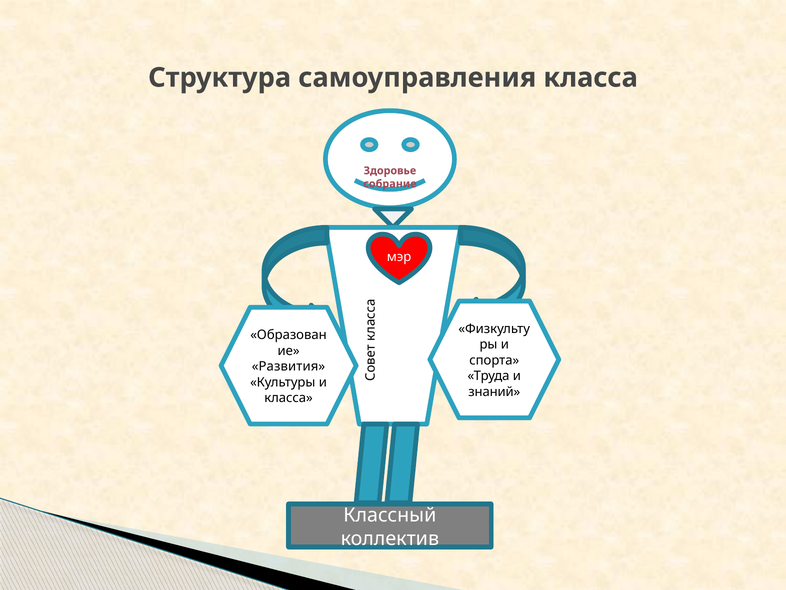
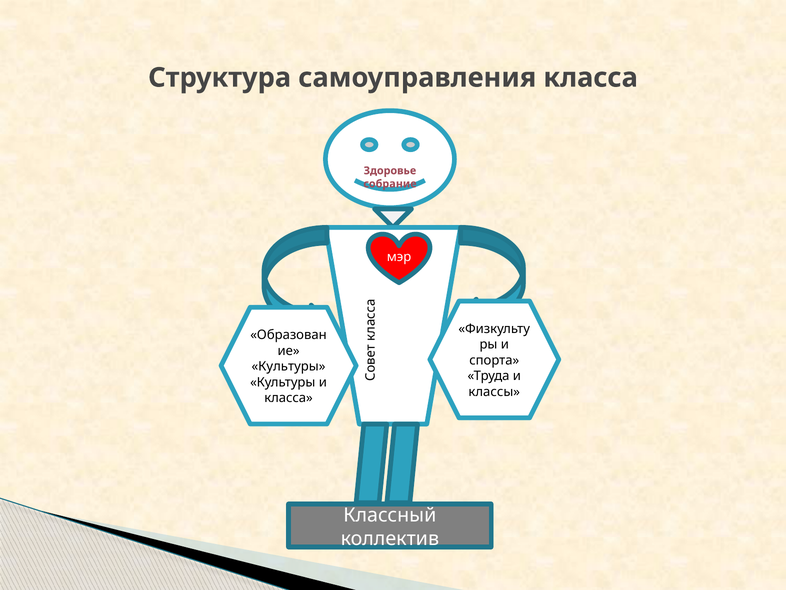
Развития: Развития -> Культуры (288, 366)
знаний: знаний -> классы (494, 391)
